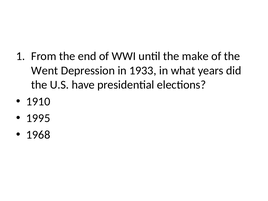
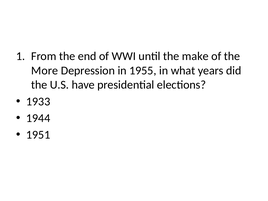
Went: Went -> More (45, 71)
1933: 1933 -> 1955 (143, 71)
1910: 1910 -> 1933 (38, 101)
1995: 1995 -> 1944 (38, 118)
1968: 1968 -> 1951 (38, 135)
